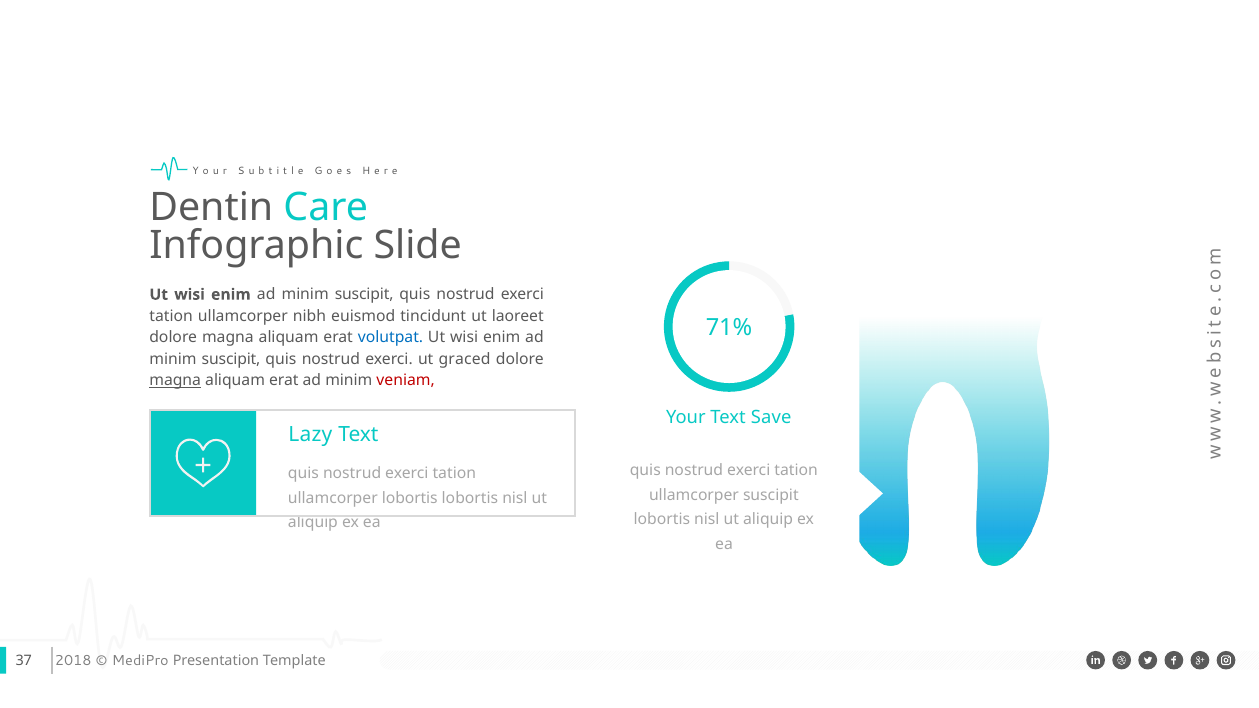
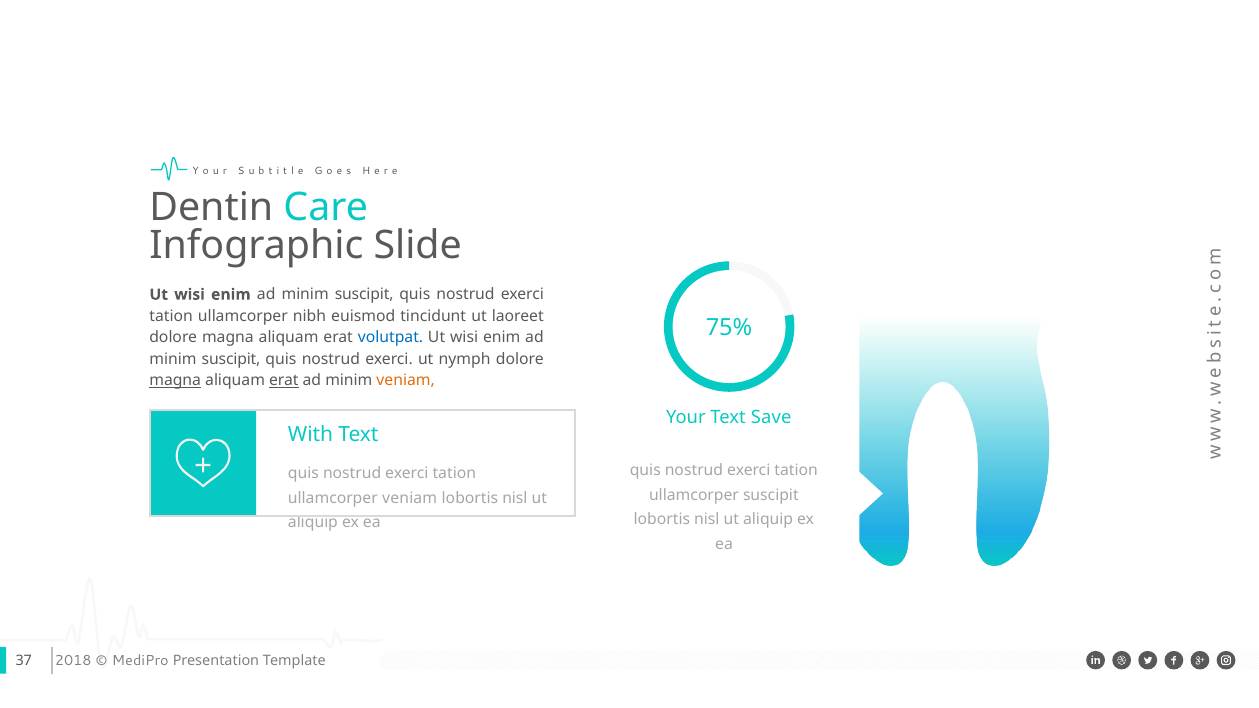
71%: 71% -> 75% (729, 328)
graced: graced -> nymph (465, 359)
erat underline: none -> present (284, 381)
veniam colour: red -> orange (406, 381)
Lazy: Lazy -> With (311, 434)
ullamcorper lobortis: lobortis -> veniam (410, 498)
